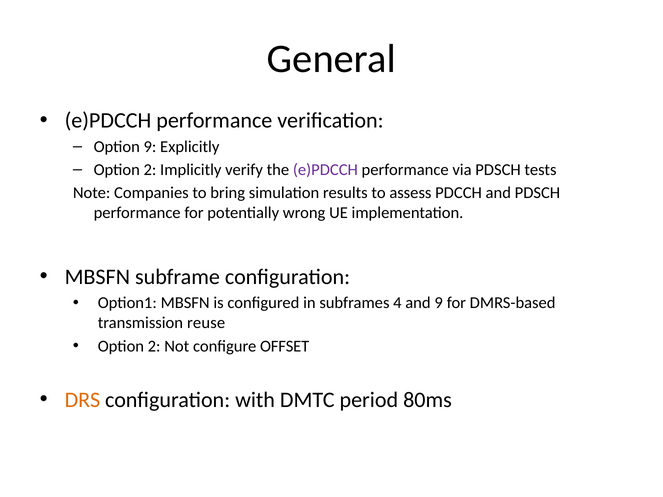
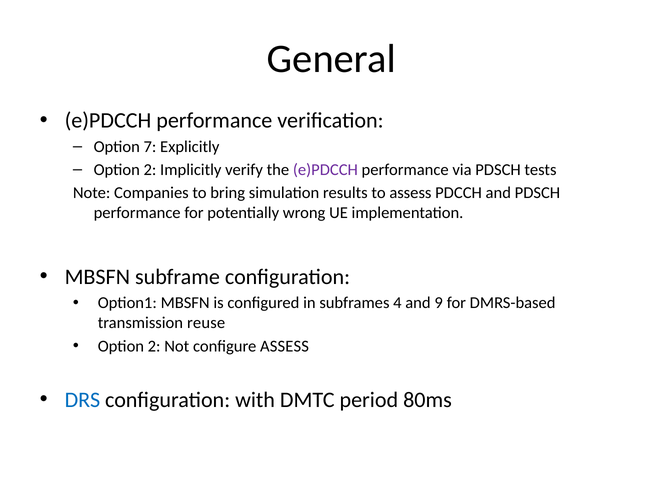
Option 9: 9 -> 7 (150, 147)
configure OFFSET: OFFSET -> ASSESS (284, 346)
DRS colour: orange -> blue (82, 400)
